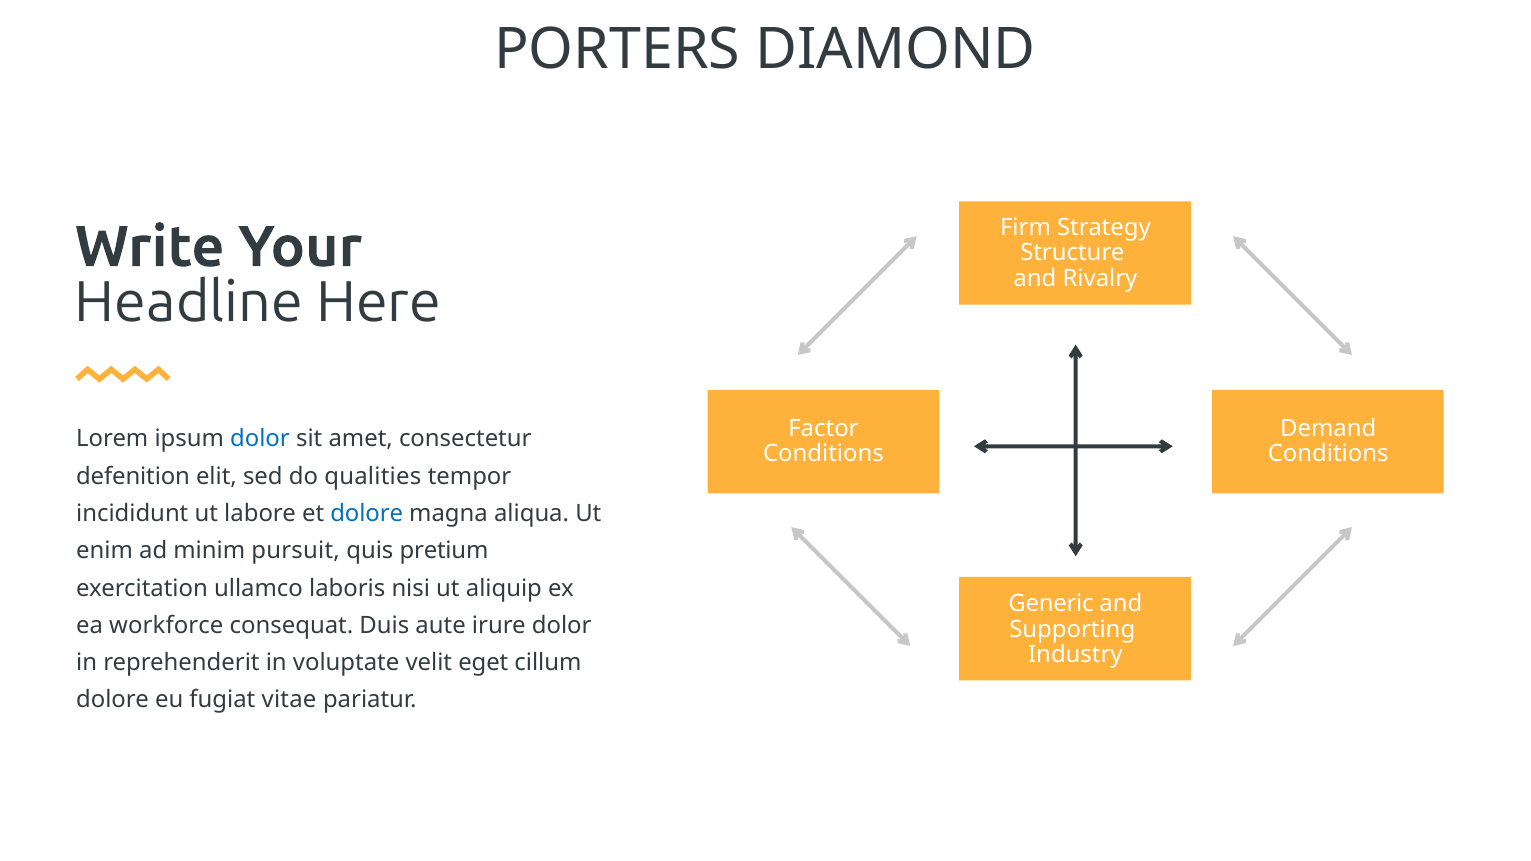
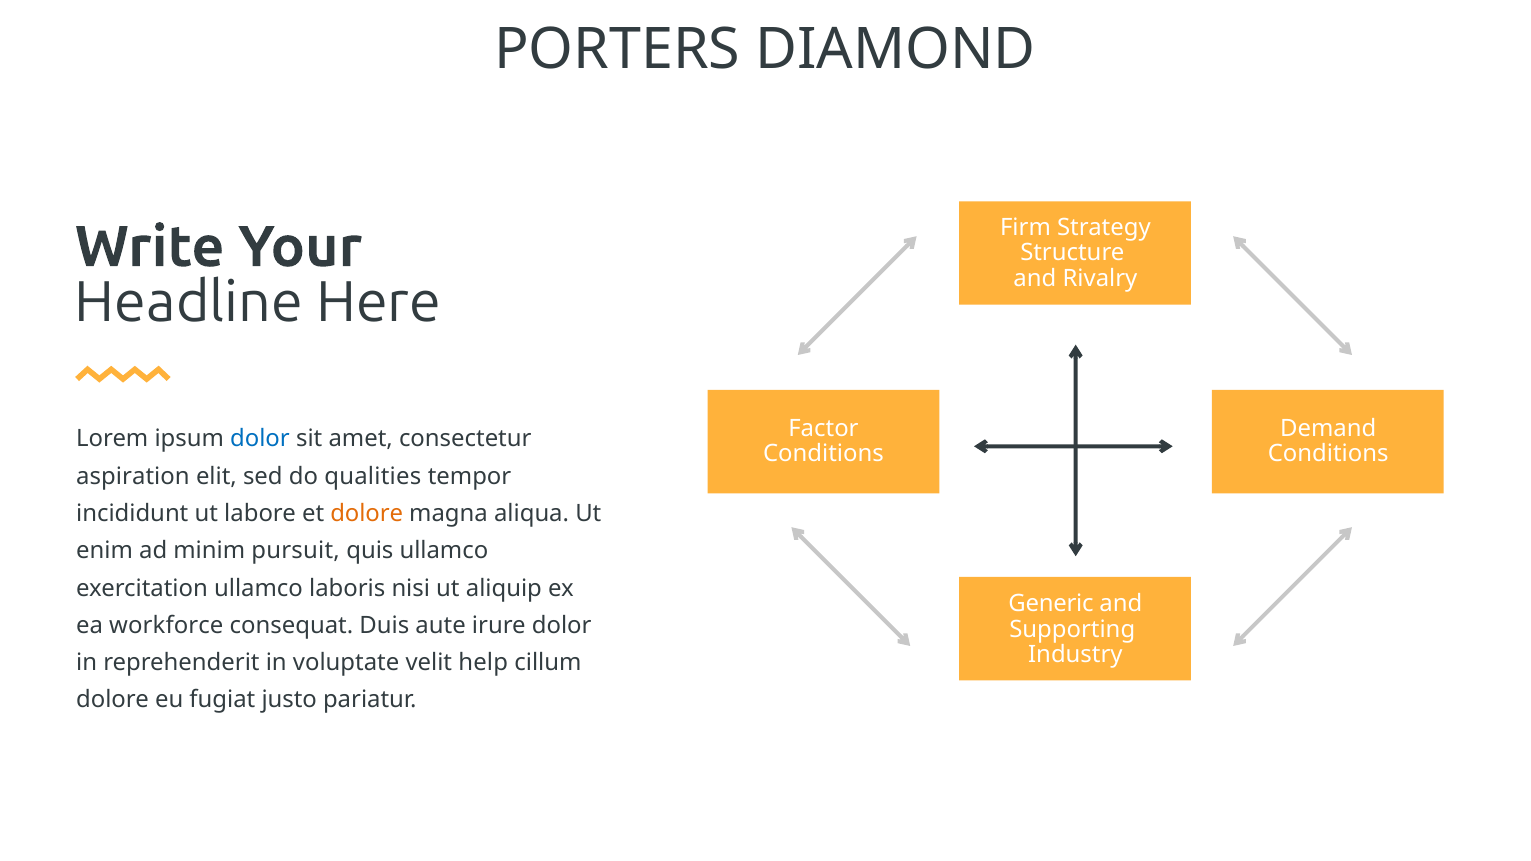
defenition: defenition -> aspiration (133, 476)
dolore colour: blue -> orange (367, 514)
quis pretium: pretium -> ullamco (444, 551)
eget: eget -> help (483, 663)
vitae: vitae -> justo (289, 700)
